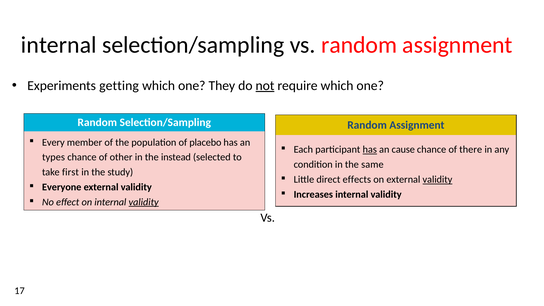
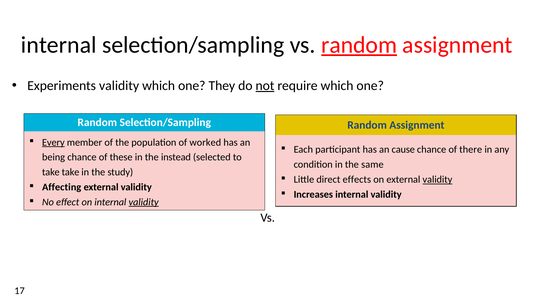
random underline: none -> present (359, 45)
Experiments getting: getting -> validity (119, 86)
Every underline: none -> present (53, 142)
placebo: placebo -> worked (205, 142)
has underline: present -> none (370, 150)
types: types -> being (54, 157)
other: other -> these (121, 157)
take first: first -> take (71, 172)
Everyone: Everyone -> Affecting (62, 187)
